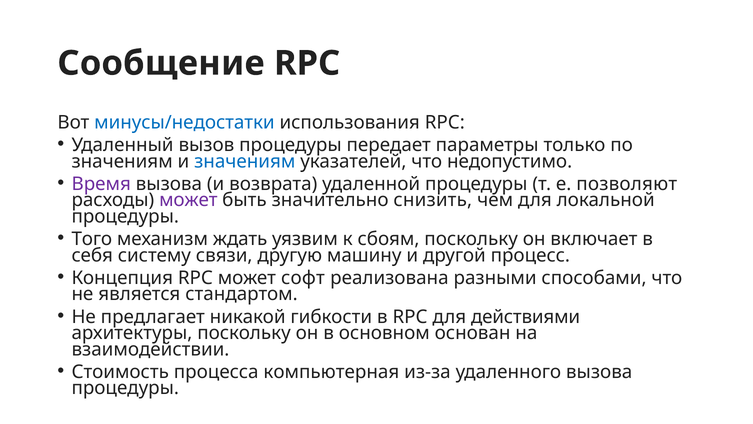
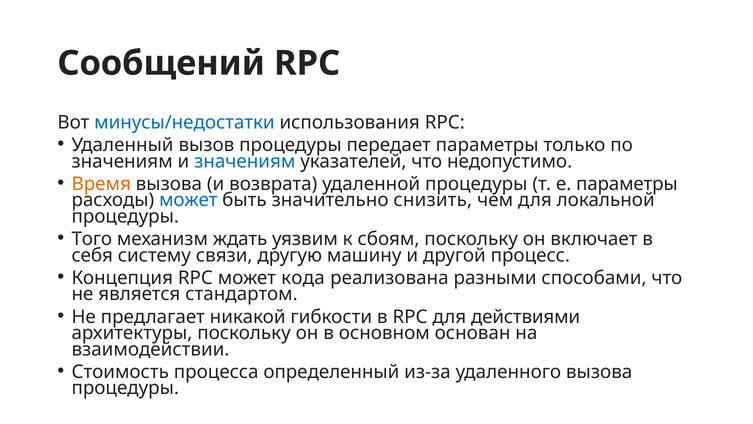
Сообщение: Сообщение -> Сообщений (161, 63)
Время colour: purple -> orange (101, 184)
е позволяют: позволяют -> параметры (627, 184)
может colour: purple -> blue (188, 200)
софт: софт -> кода (303, 278)
компьютерная: компьютерная -> определенный (331, 372)
